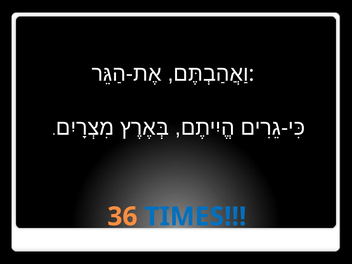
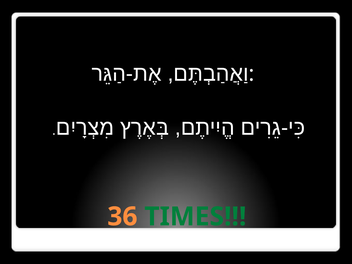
TIMES colour: blue -> green (195, 217)
